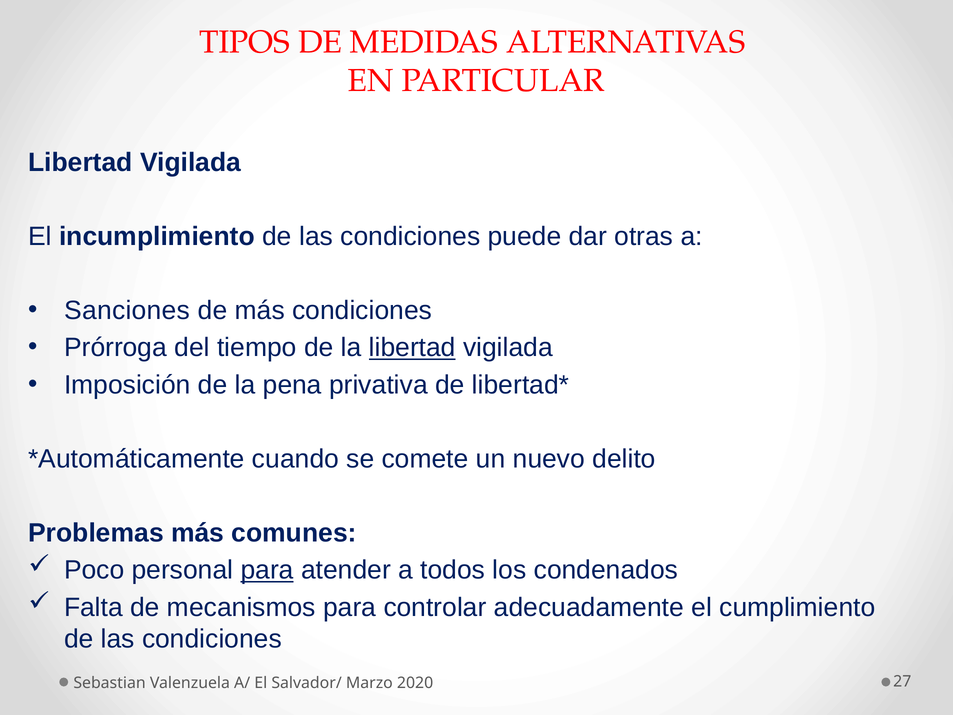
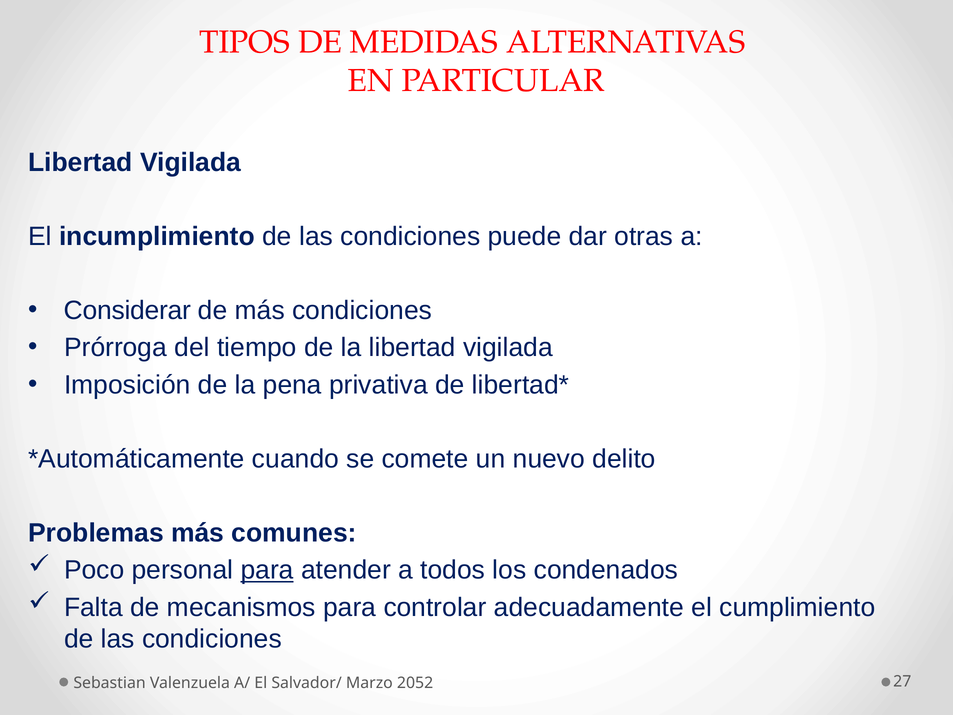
Sanciones: Sanciones -> Considerar (127, 311)
libertad underline: present -> none (412, 348)
2020: 2020 -> 2052 (415, 683)
